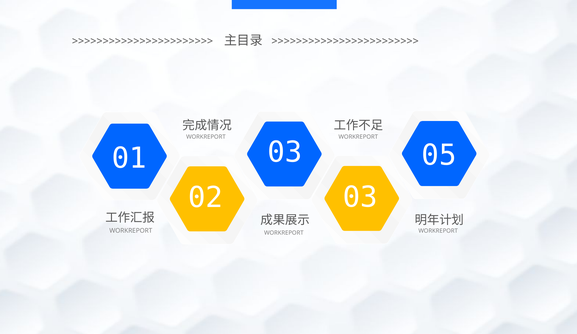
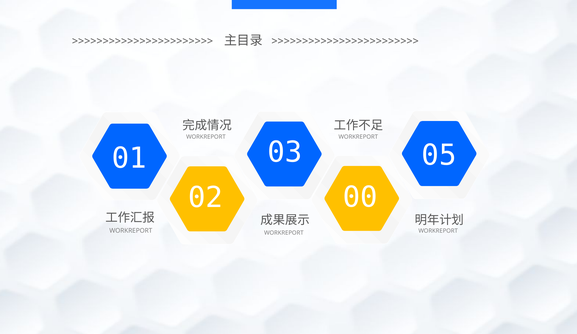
02 03: 03 -> 00 (360, 197)
